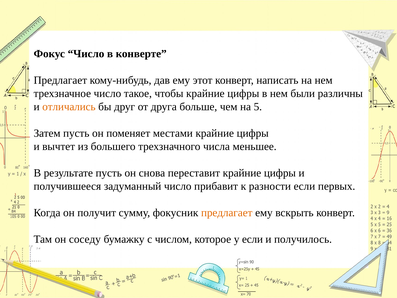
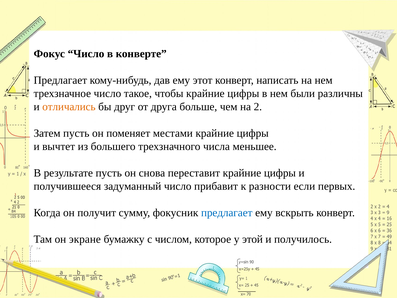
5: 5 -> 2 (258, 107)
предлагает colour: orange -> blue (227, 213)
соседу: соседу -> экране (85, 239)
у если: если -> этой (252, 239)
